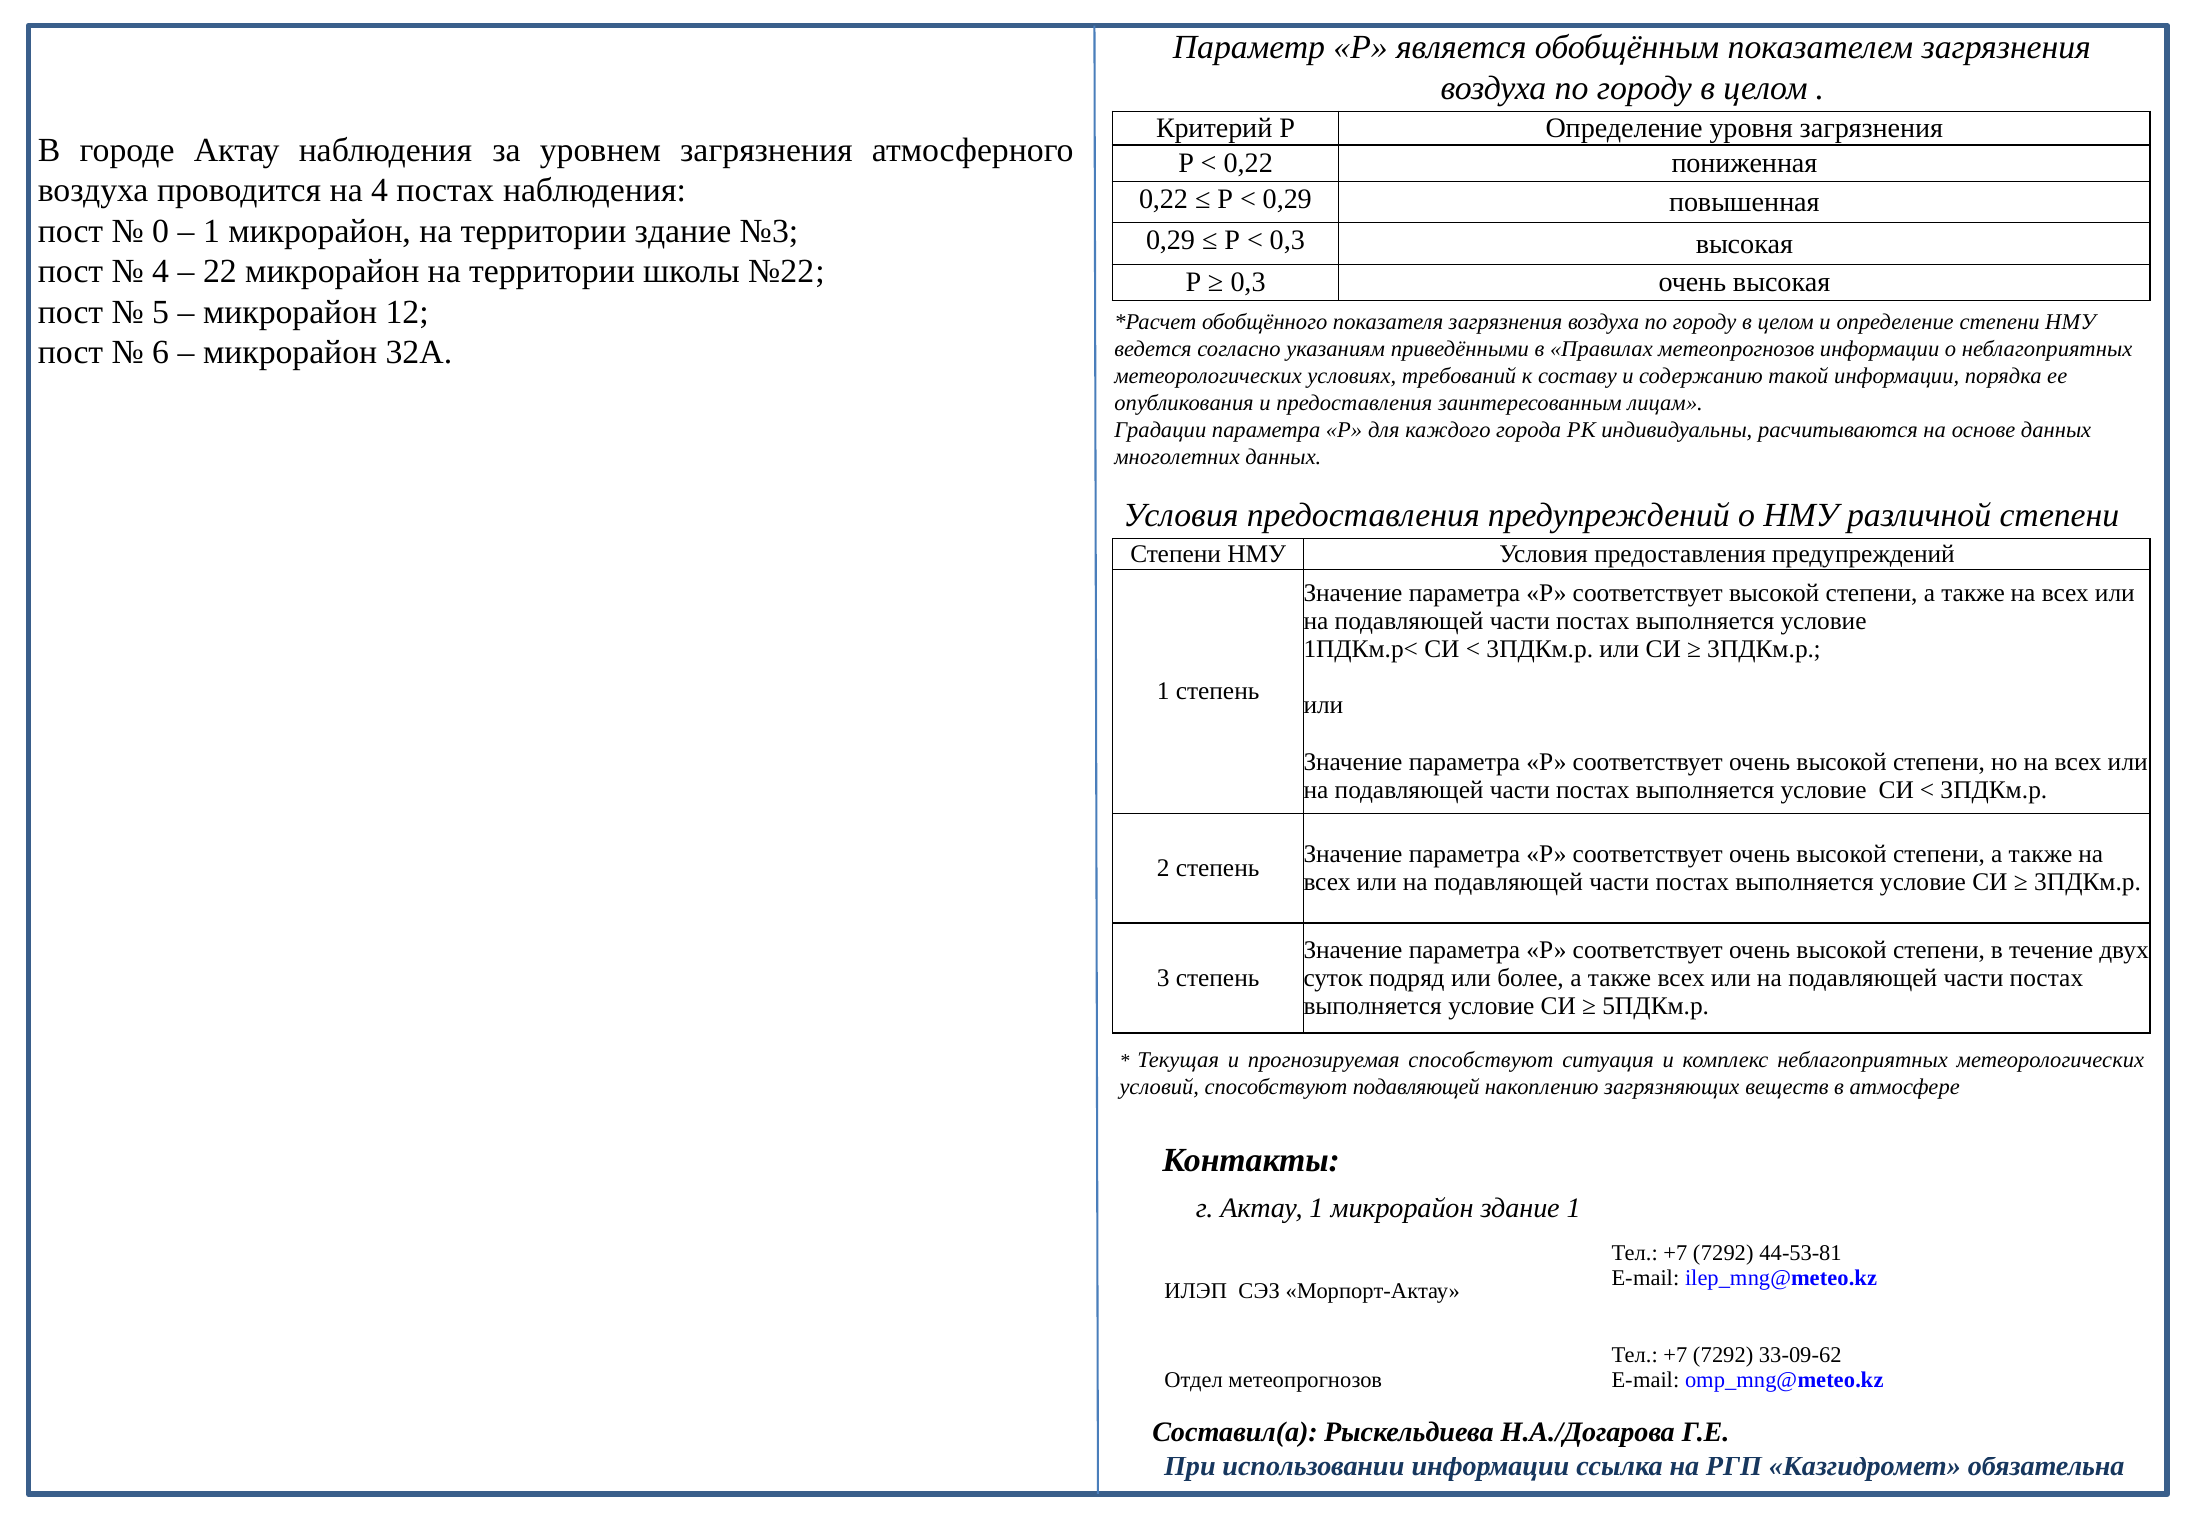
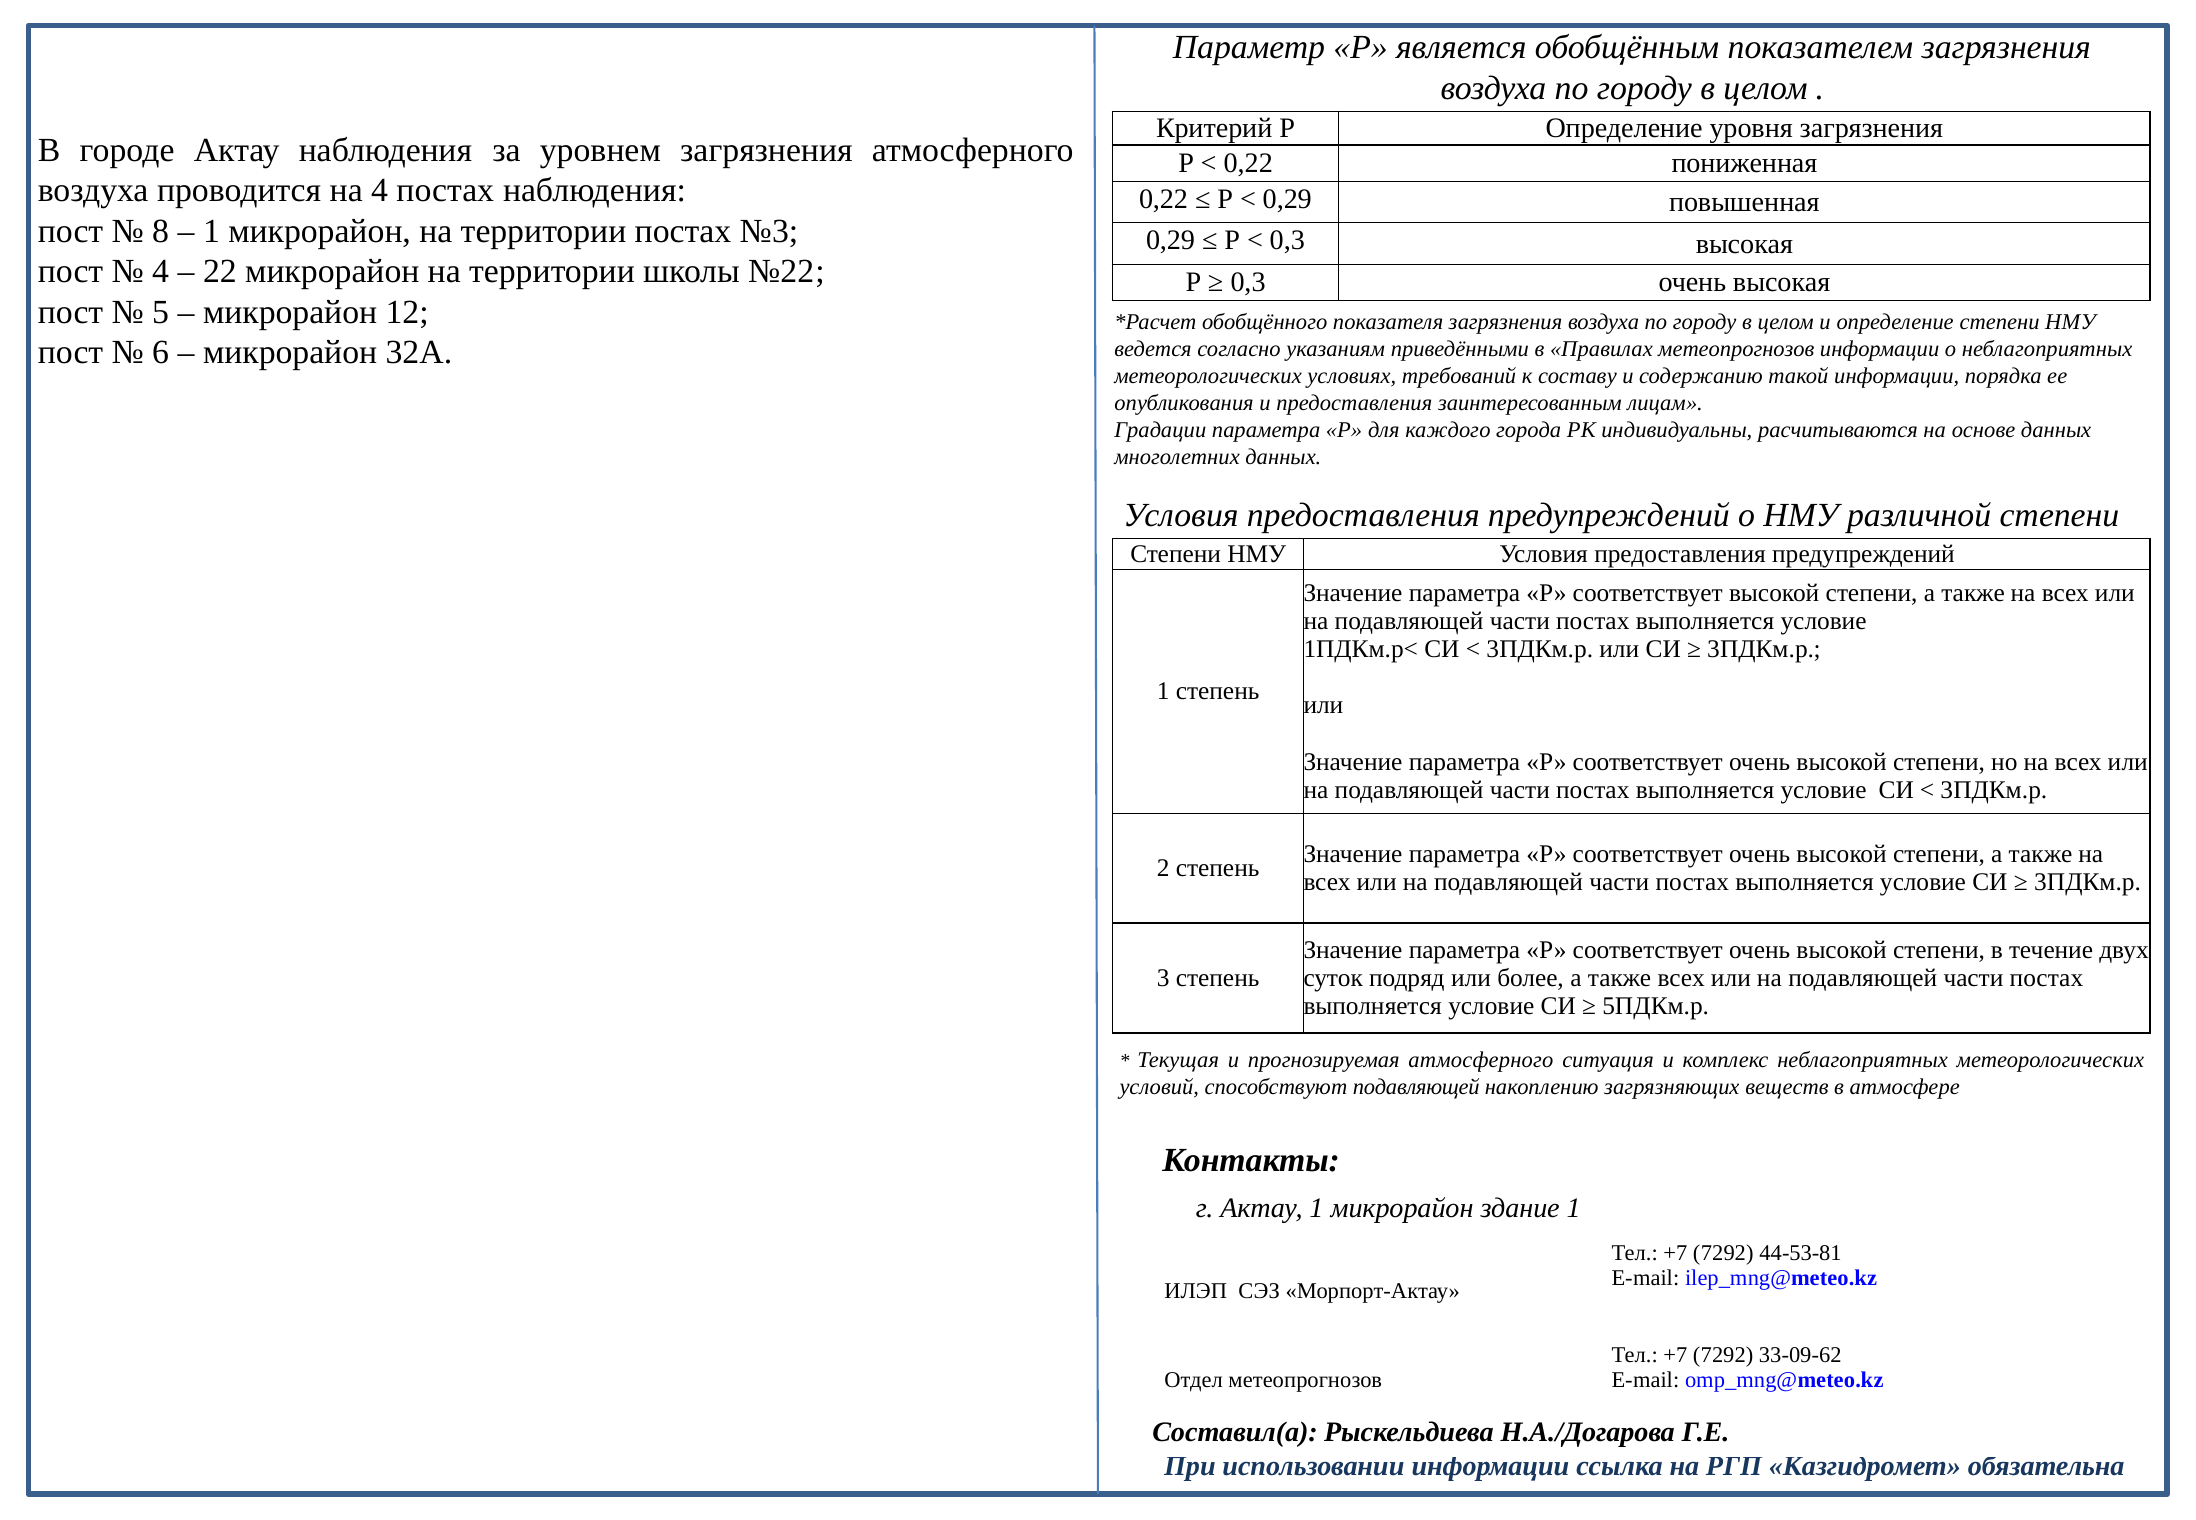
0: 0 -> 8 (161, 231)
территории здание: здание -> постах (683, 231)
прогнозируемая способствуют: способствуют -> атмосферного (1481, 1060)
